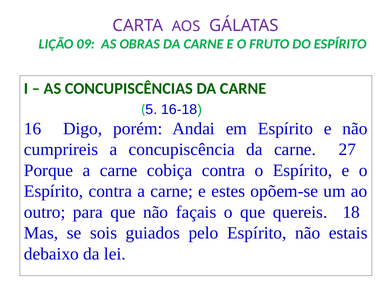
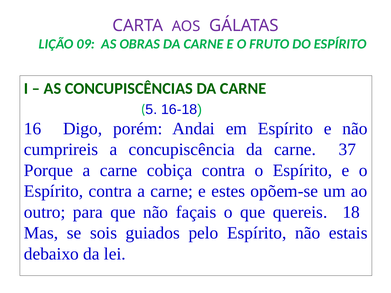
27: 27 -> 37 (347, 150)
